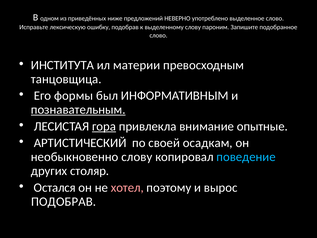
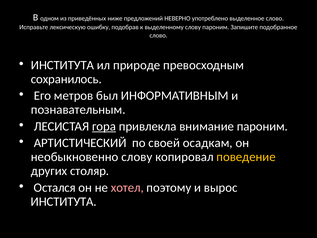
материи: материи -> природе (137, 65)
танцовщица: танцовщица -> сохранилось (66, 79)
формы: формы -> метров (74, 96)
познавательным underline: present -> none (78, 110)
внимание опытные: опытные -> пароним (262, 126)
поведение colour: light blue -> yellow (246, 157)
ПОДОБРАВ: ПОДОБРАВ -> ИНСТИТУТА (64, 201)
